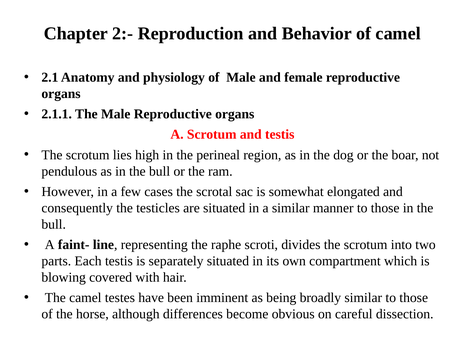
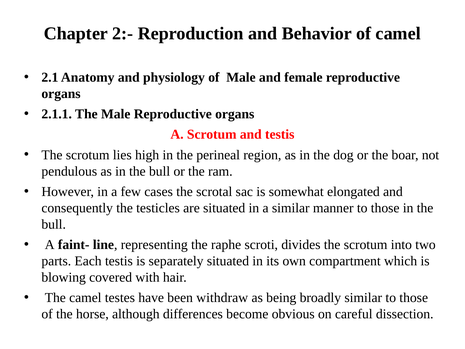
imminent: imminent -> withdraw (222, 297)
